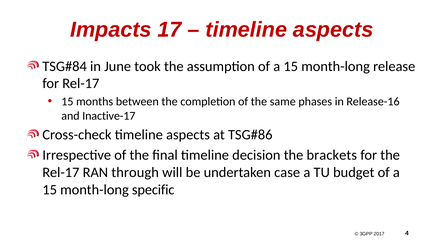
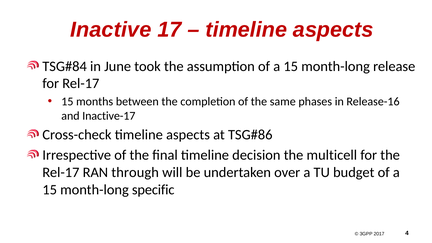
Impacts: Impacts -> Inactive (111, 30)
brackets: brackets -> multicell (332, 155)
case: case -> over (287, 172)
